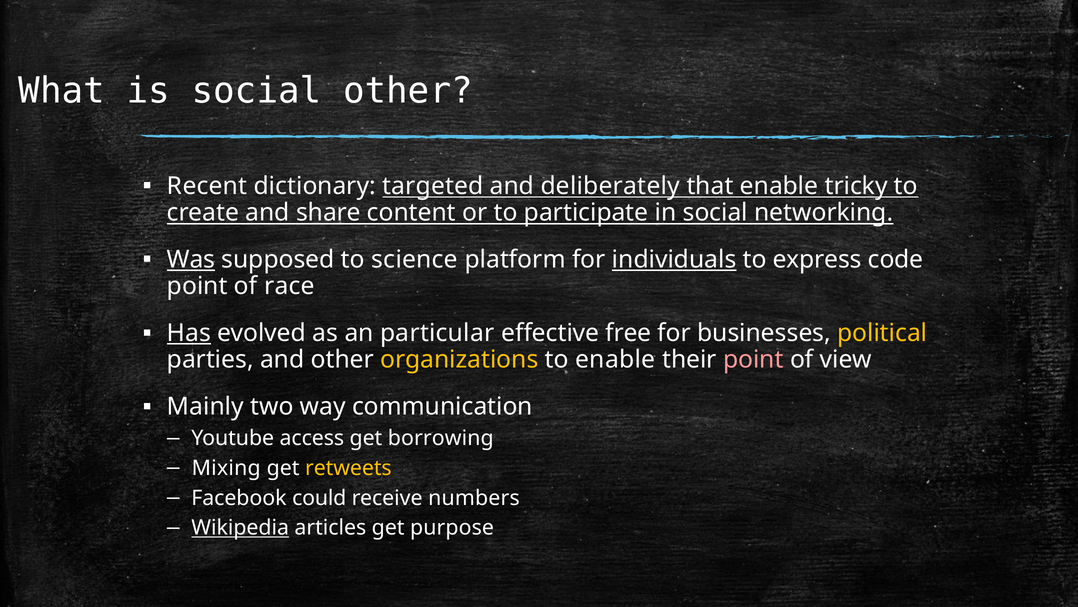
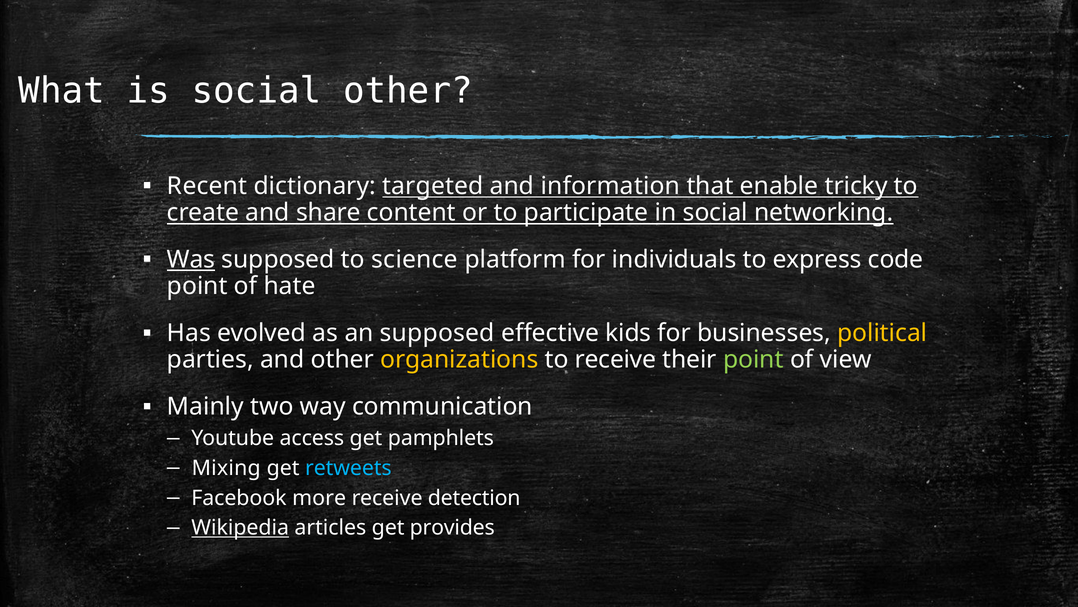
deliberately: deliberately -> information (610, 186)
individuals underline: present -> none (674, 259)
race: race -> hate (290, 286)
Has underline: present -> none (189, 333)
an particular: particular -> supposed (437, 333)
free: free -> kids (628, 333)
to enable: enable -> receive (615, 360)
point colour: pink -> light green (753, 360)
borrowing: borrowing -> pamphlets (441, 438)
retweets colour: yellow -> light blue (348, 468)
could: could -> more (319, 498)
numbers: numbers -> detection (474, 498)
purpose: purpose -> provides (452, 528)
